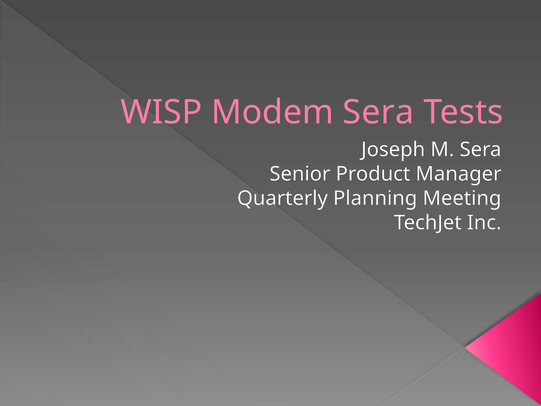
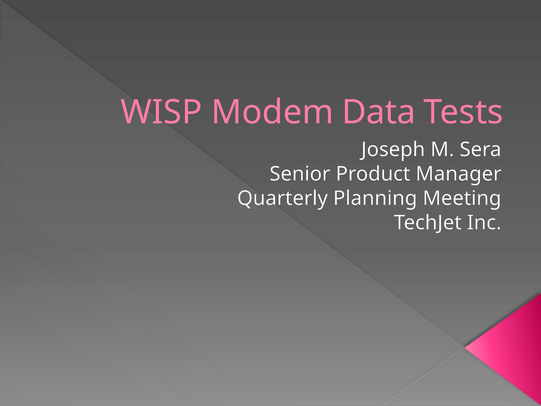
Modem Sera: Sera -> Data (379, 112)
